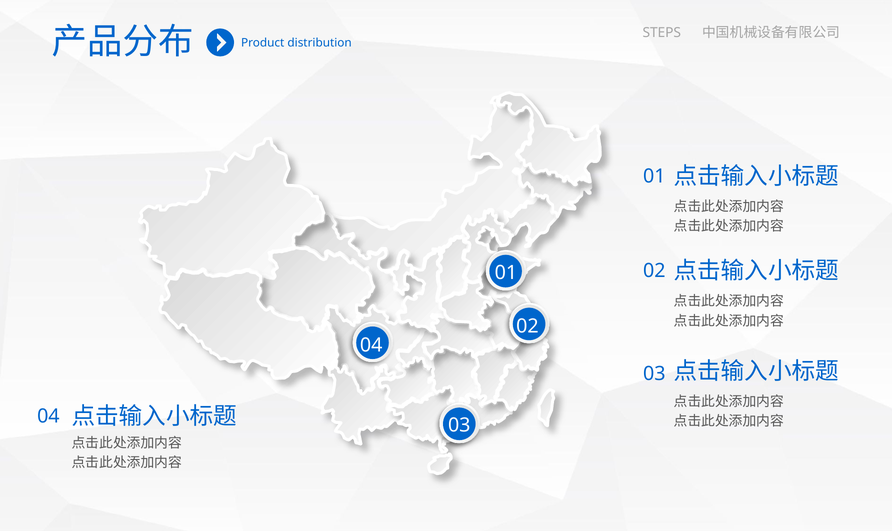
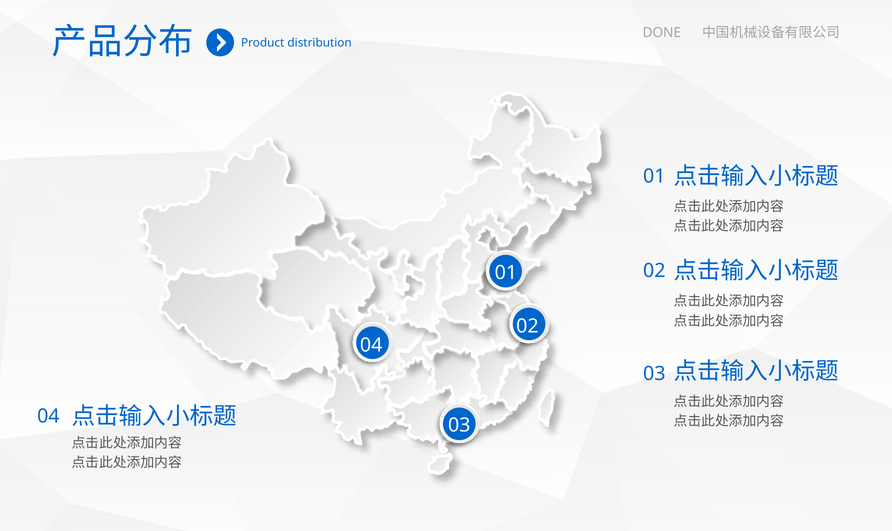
STEPS: STEPS -> DONE (662, 33)
